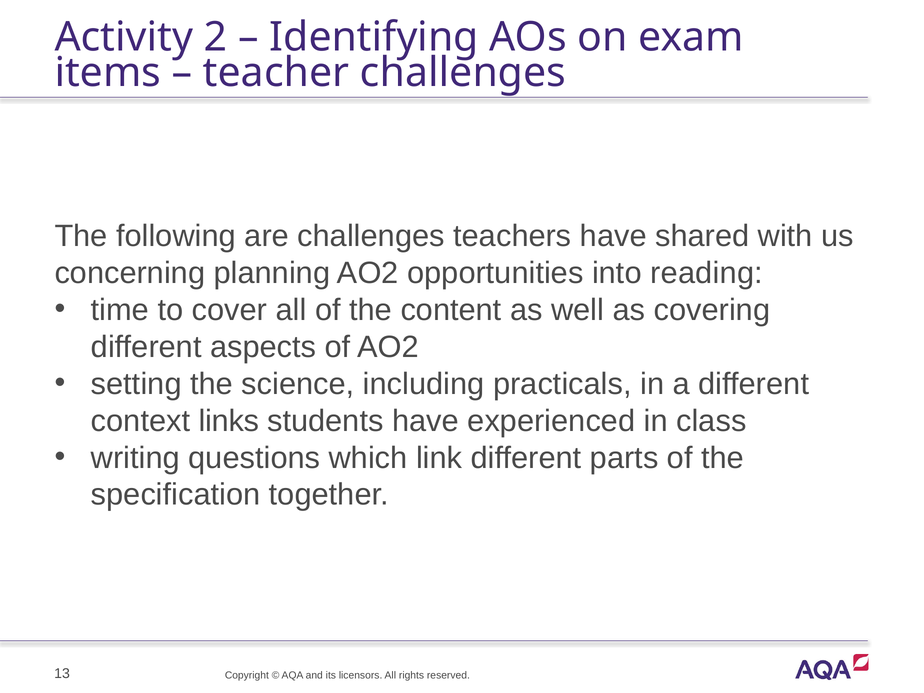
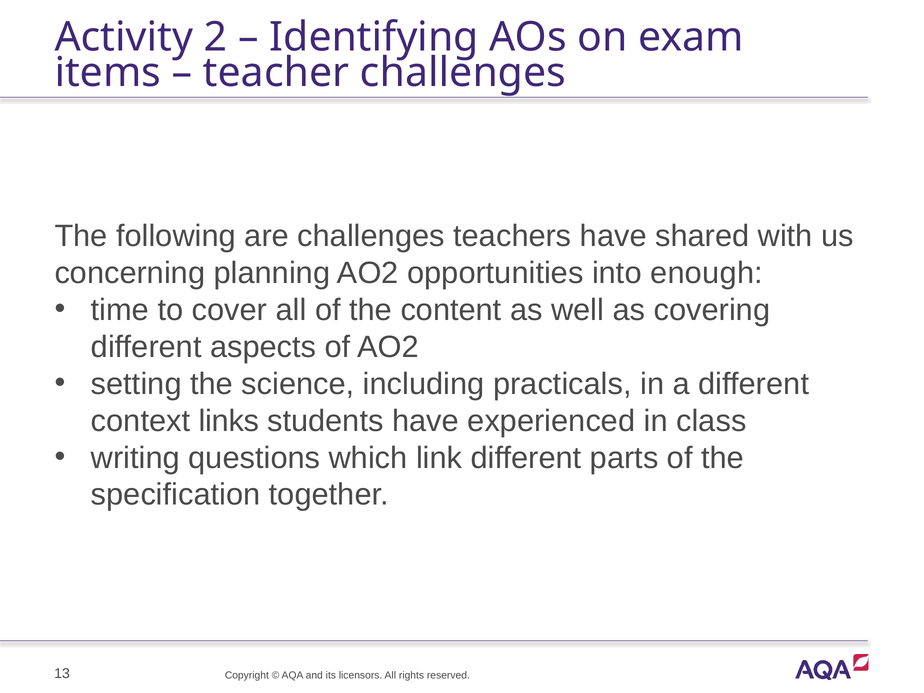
reading: reading -> enough (707, 273)
